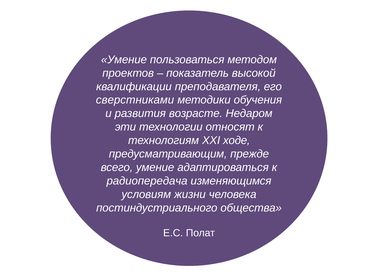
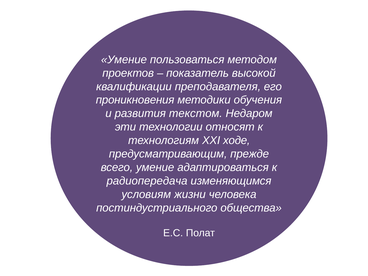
сверстниками: сверстниками -> проникновения (135, 100)
возрасте: возрасте -> текстом (196, 114)
